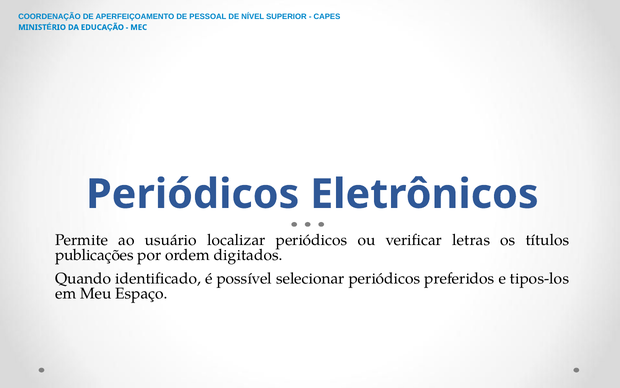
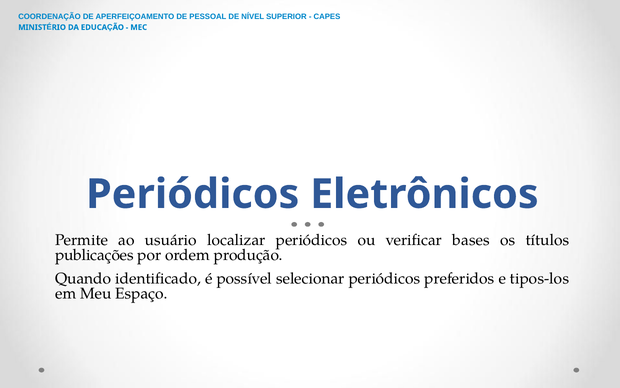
letras: letras -> bases (471, 240)
digitados: digitados -> produção (248, 255)
